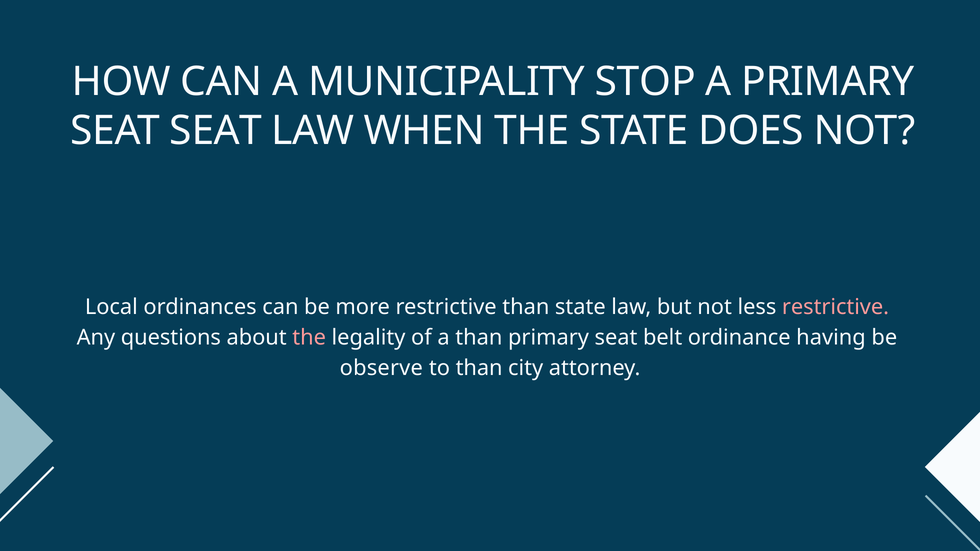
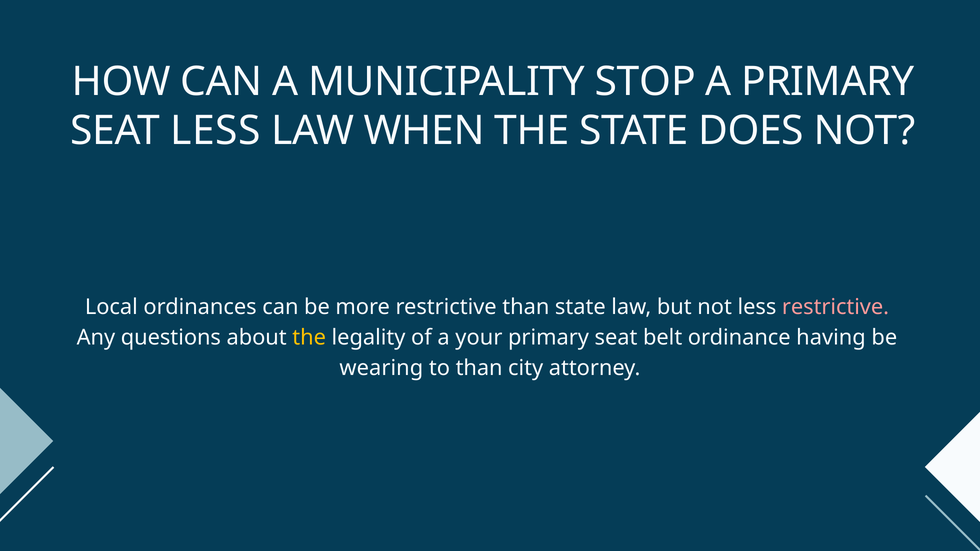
SEAT SEAT: SEAT -> LESS (215, 131)
the colour: pink -> yellow (309, 338)
a than: than -> your (479, 338)
observe: observe -> wearing (381, 368)
